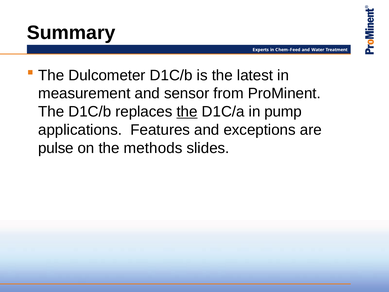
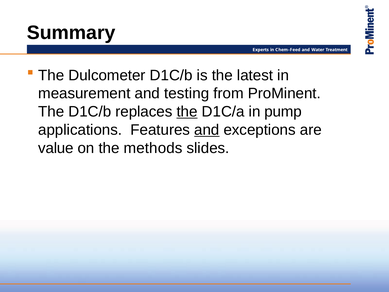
sensor: sensor -> testing (187, 93)
and underline: none -> present (207, 130)
pulse: pulse -> value (56, 148)
